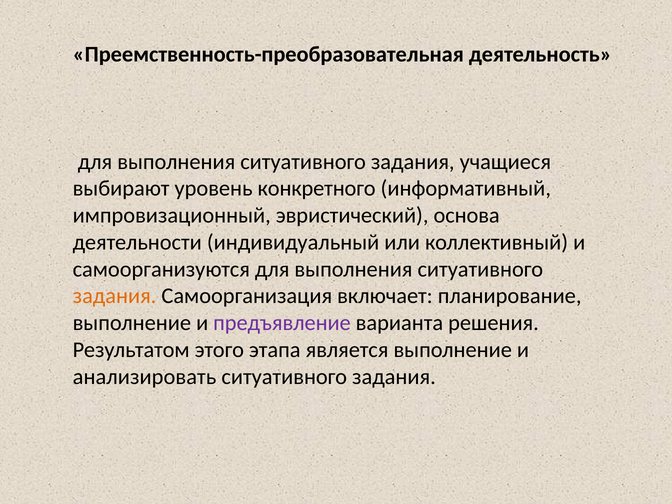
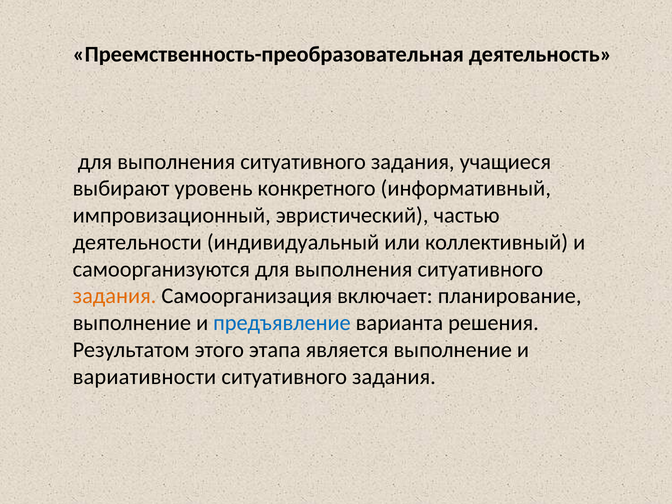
основа: основа -> частью (467, 215)
предъявление colour: purple -> blue (282, 323)
анализировать: анализировать -> вариативности (144, 377)
